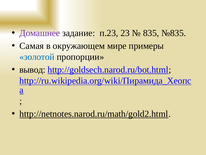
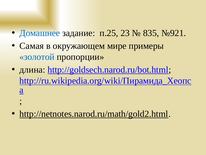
Домашнее colour: purple -> blue (40, 33)
п.23: п.23 -> п.25 (109, 33)
№835: №835 -> №921 (174, 33)
вывод: вывод -> длина (32, 70)
